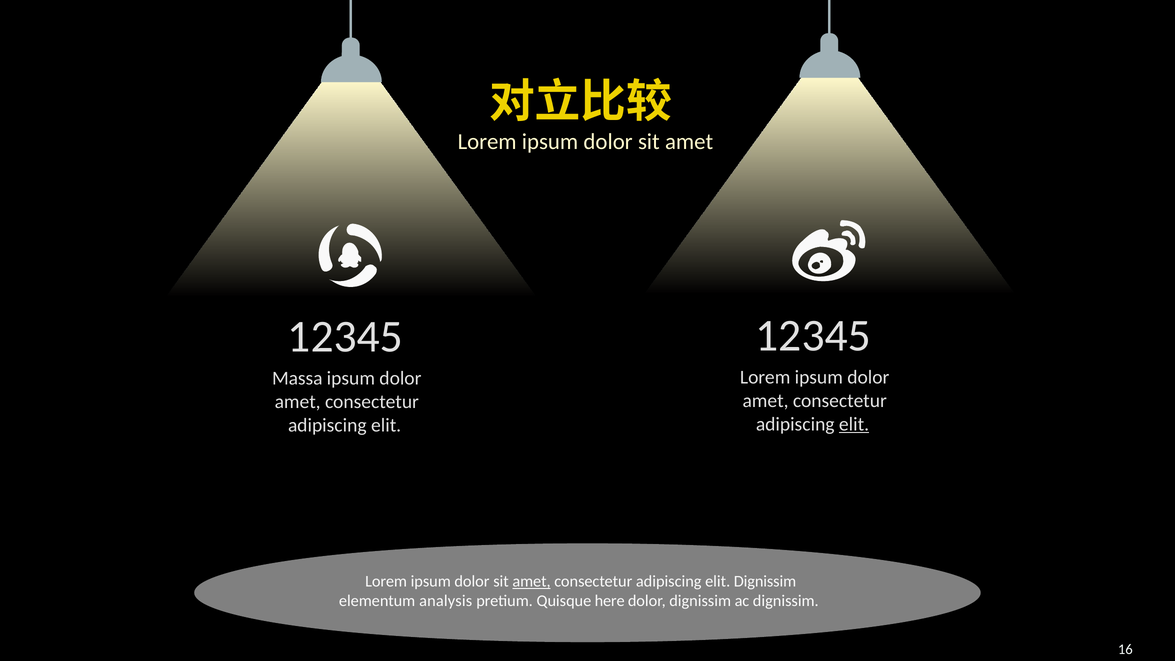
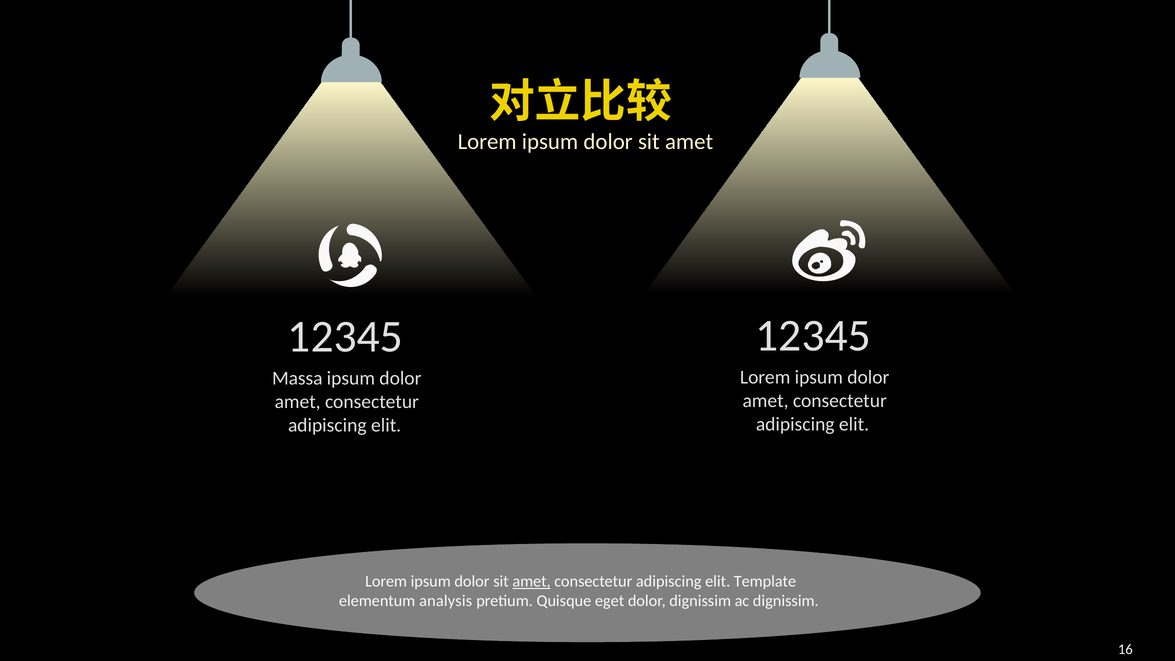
elit underline: present -> none (854, 424)
elit Dignissim: Dignissim -> Template (765, 581)
here: here -> eget (610, 601)
